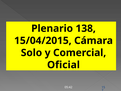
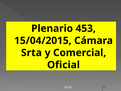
138: 138 -> 453 (86, 28)
Solo: Solo -> Srta (31, 53)
